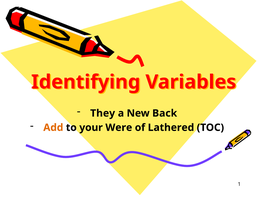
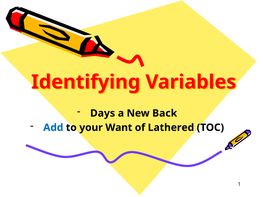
They: They -> Days (103, 113)
Add colour: orange -> blue (53, 128)
Were: Were -> Want (119, 128)
